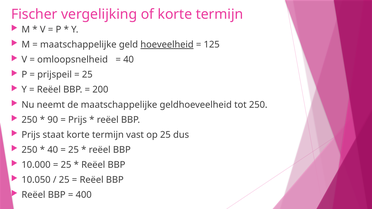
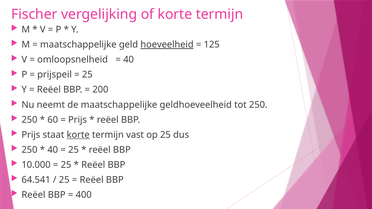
90: 90 -> 60 (53, 120)
korte underline: none -> present (78, 135)
10.050: 10.050 -> 64.541 (36, 180)
